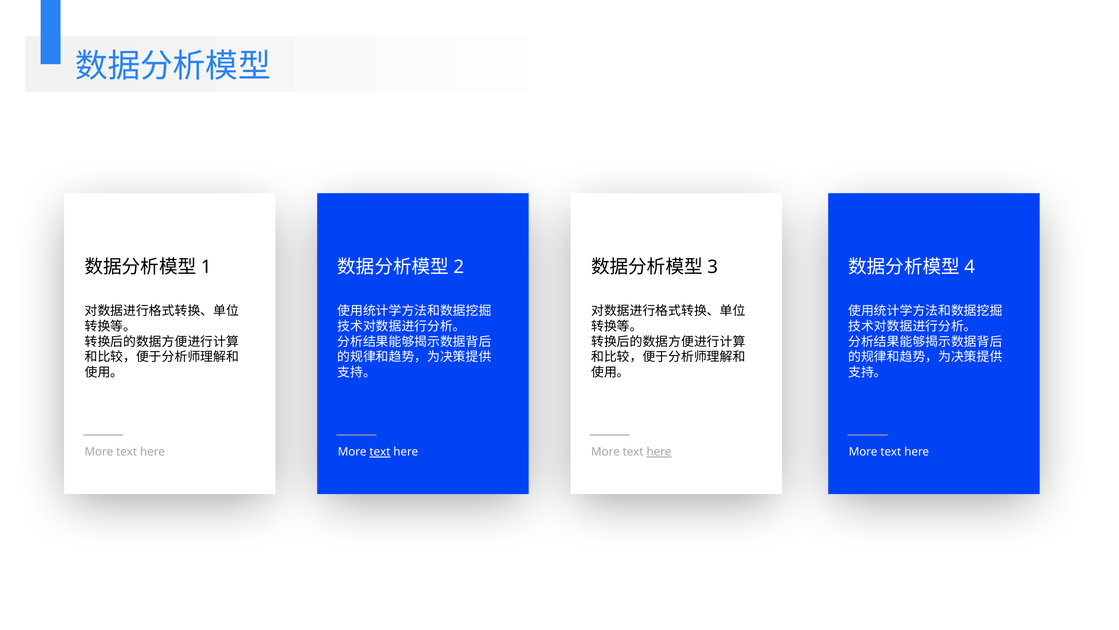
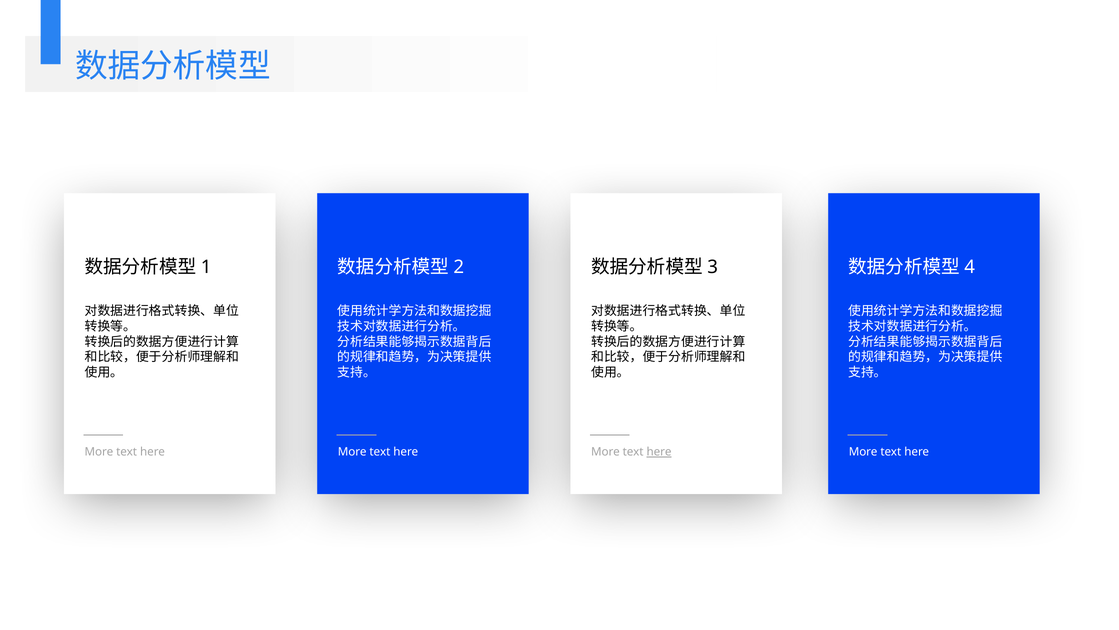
text underline: present -> none (380, 452)
